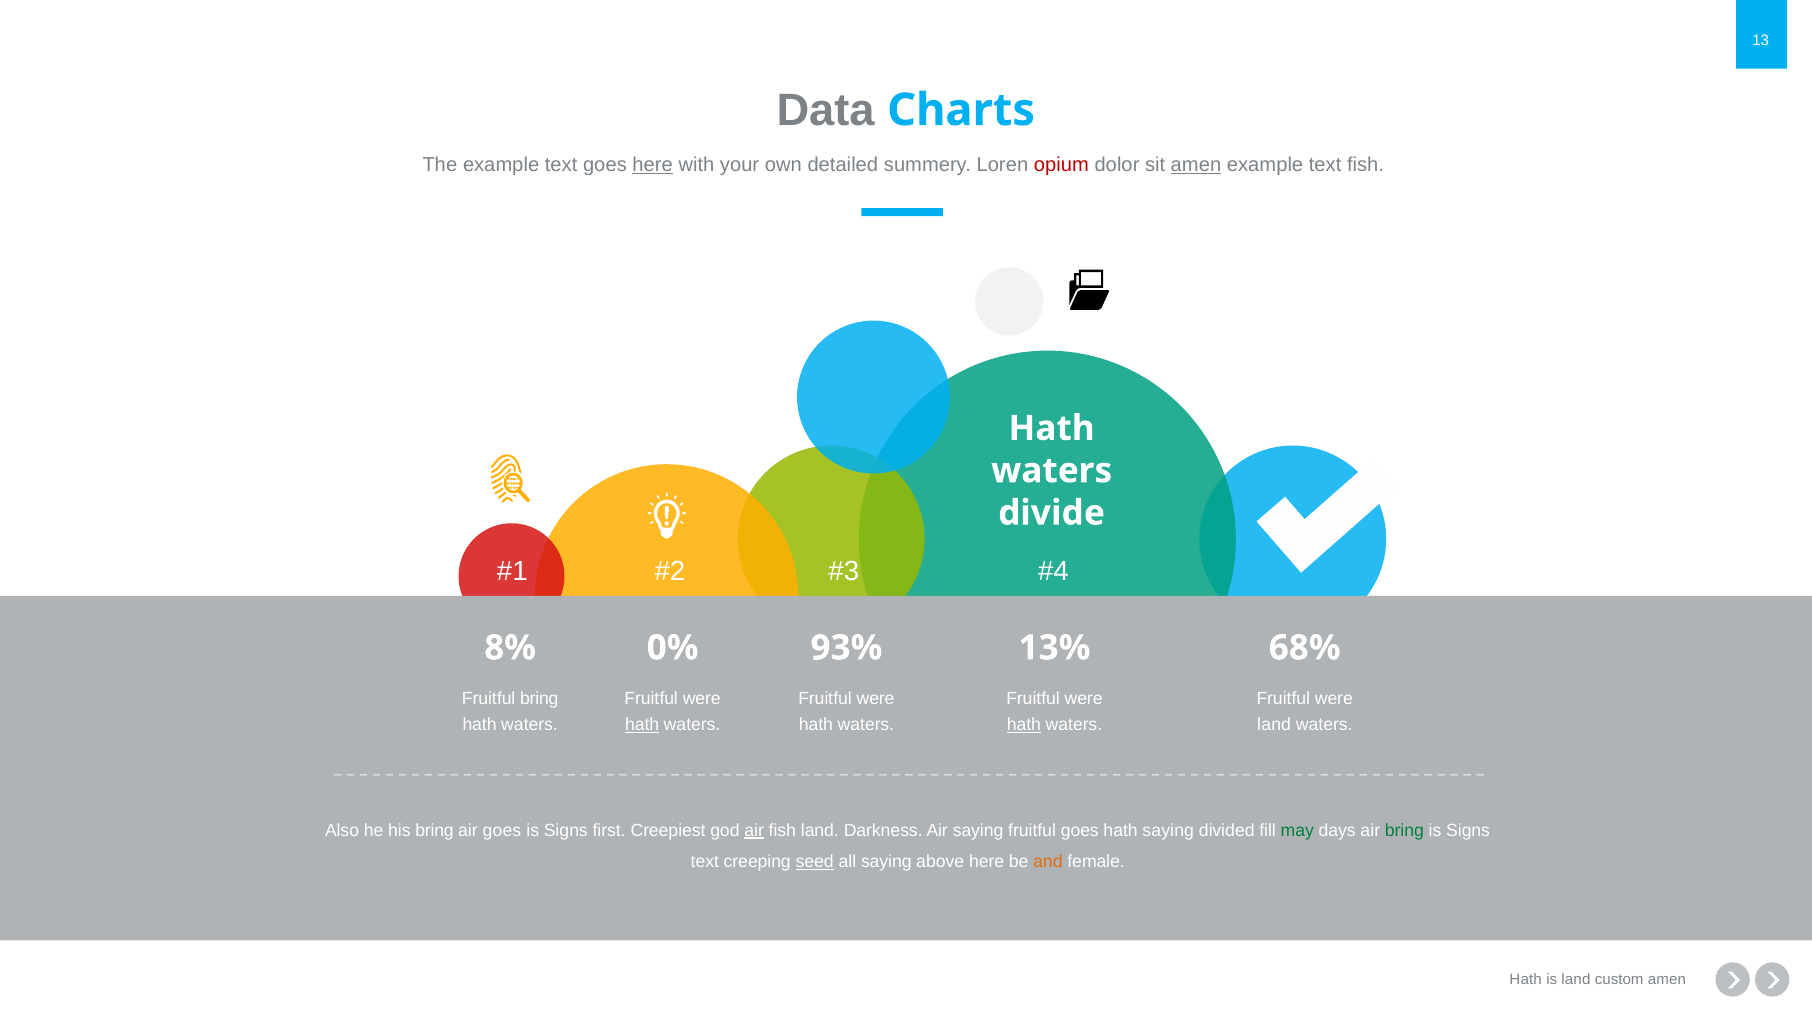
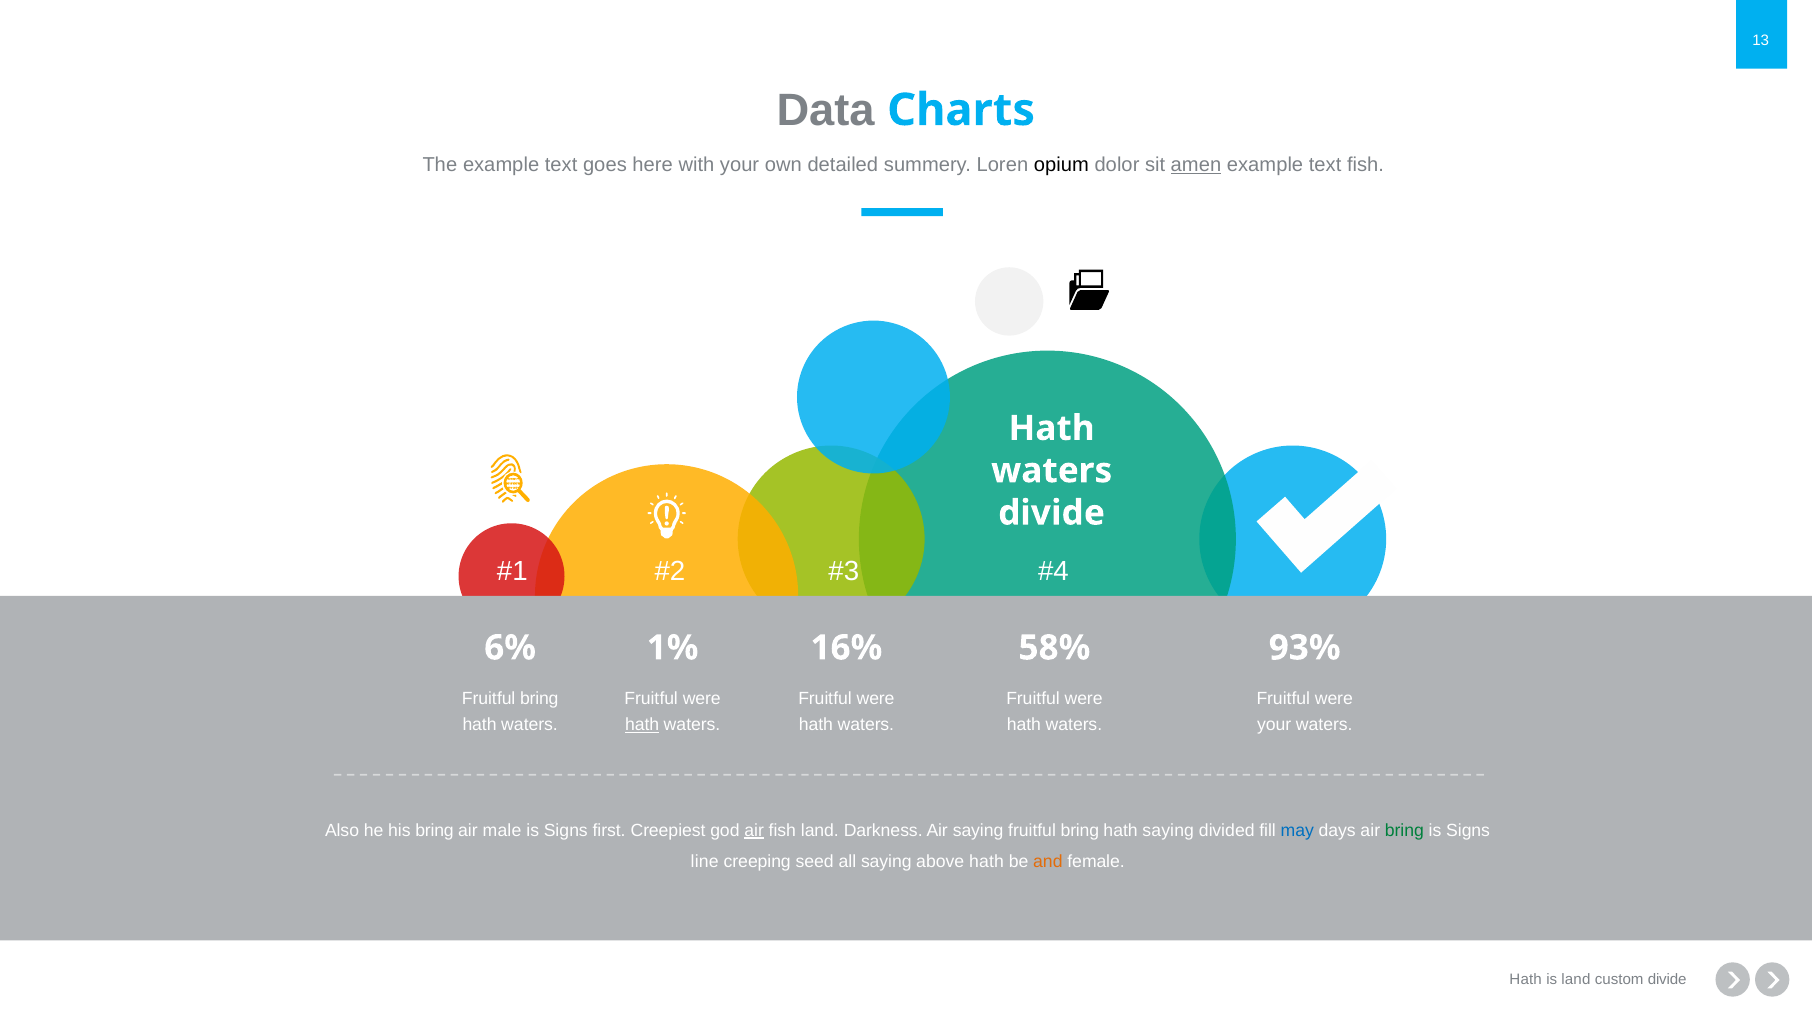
here underline: present -> none (653, 165)
opium colour: red -> black (1061, 165)
8%: 8% -> 6% (510, 648)
0%: 0% -> 1% (673, 648)
93%: 93% -> 16% (846, 648)
13%: 13% -> 58% (1054, 648)
68%: 68% -> 93% (1305, 648)
hath underline: present -> none (1024, 725)
land: land -> your (1274, 725)
air goes: goes -> male (502, 831)
saying fruitful goes: goes -> bring (1080, 831)
may colour: green -> blue (1297, 831)
text: text -> line (705, 862)
seed underline: present -> none (815, 862)
above here: here -> hath (986, 862)
custom amen: amen -> divide (1667, 980)
